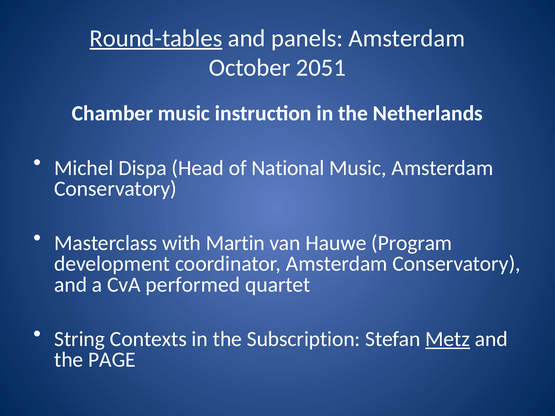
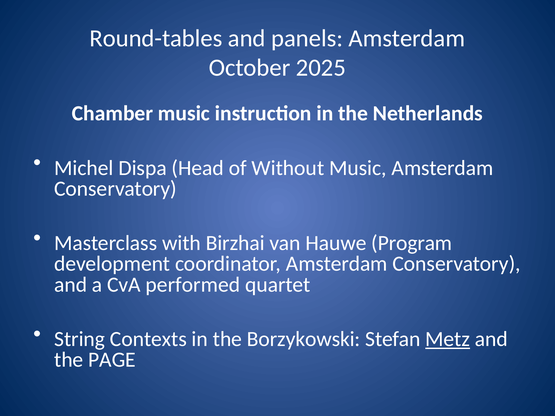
Round-tables underline: present -> none (156, 38)
2051: 2051 -> 2025 (321, 68)
National: National -> Without (288, 168)
Martin: Martin -> Birzhai (235, 243)
Subscription: Subscription -> Borzykowski (304, 339)
